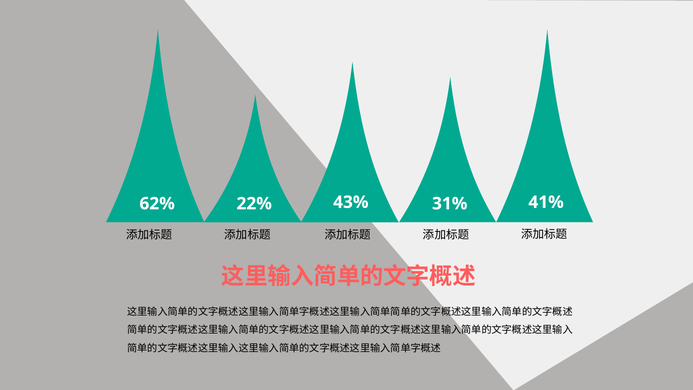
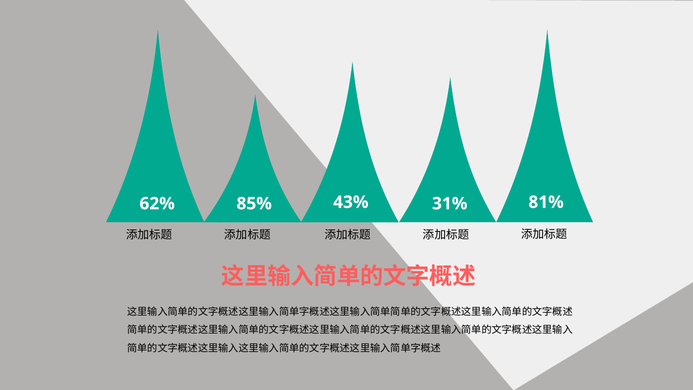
41%: 41% -> 81% (546, 202)
22%: 22% -> 85% (254, 204)
